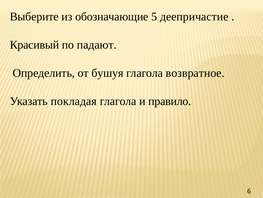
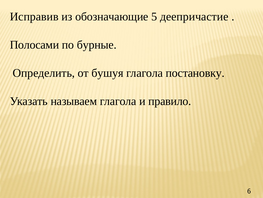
Выберите: Выберите -> Исправив (34, 17)
Красивый: Красивый -> Полосами (34, 45)
падают: падают -> бурные (97, 45)
возвратное: возвратное -> постановку (195, 73)
покладая: покладая -> называем (74, 101)
